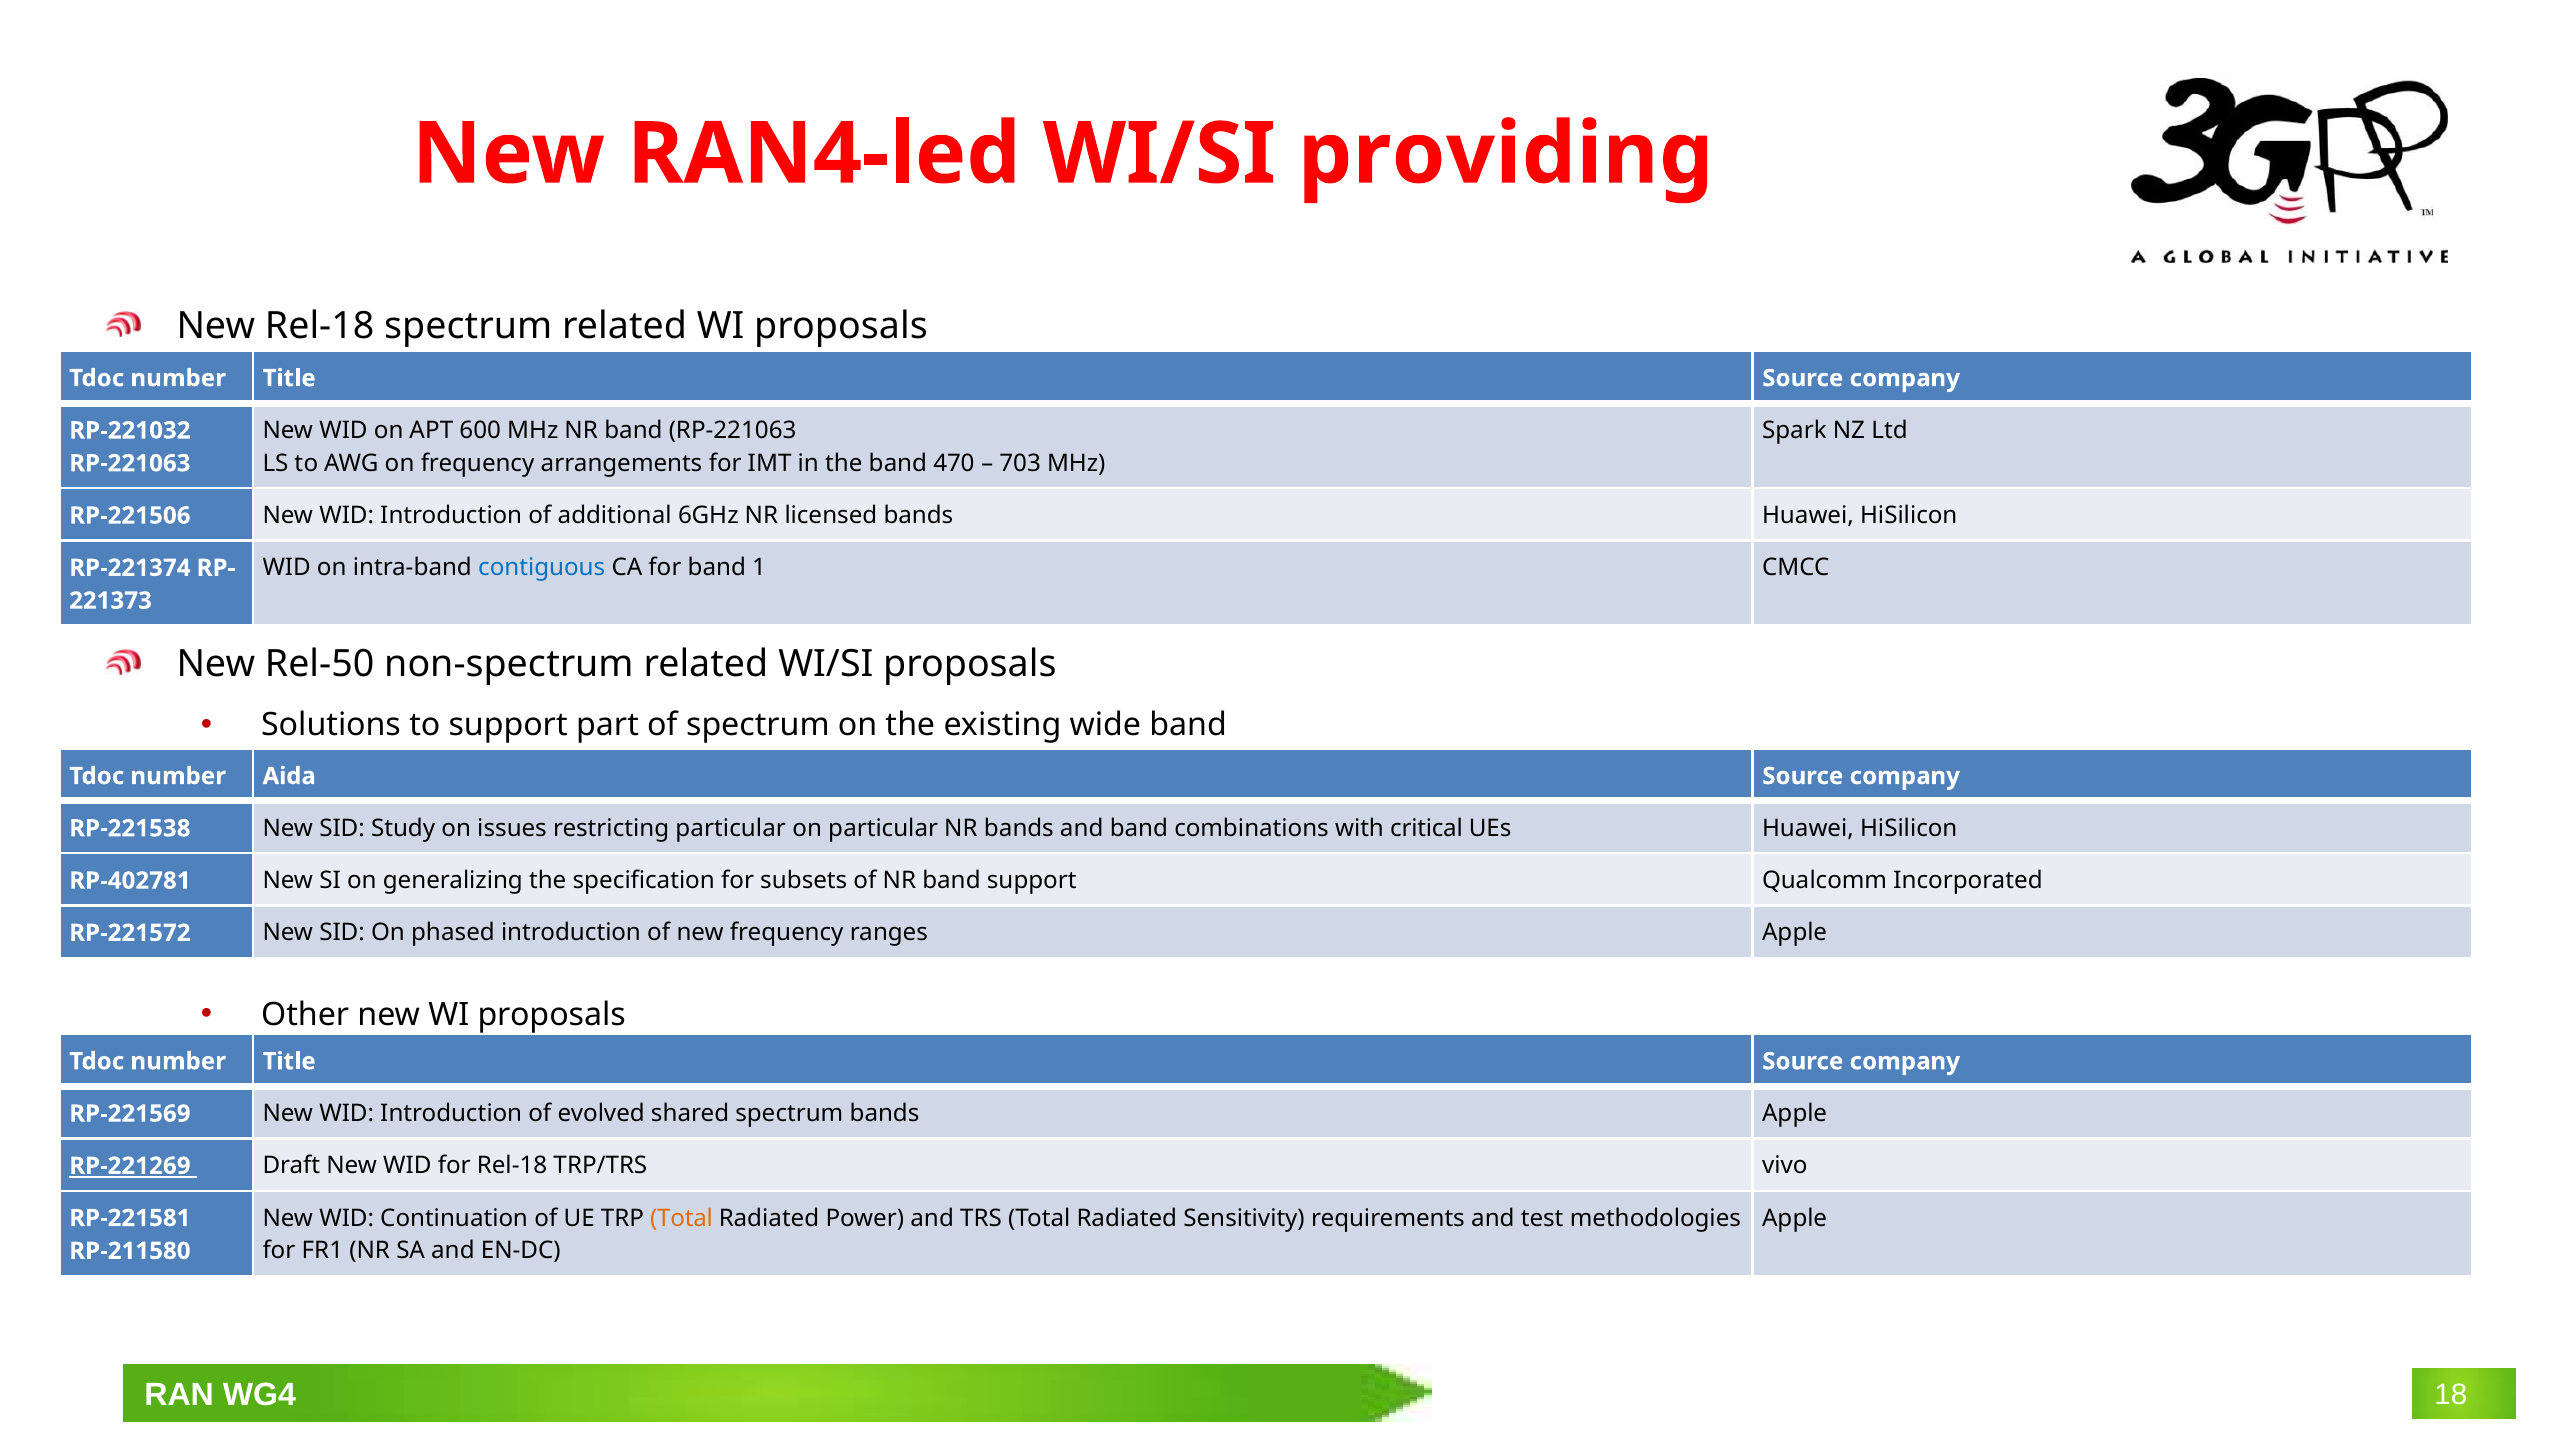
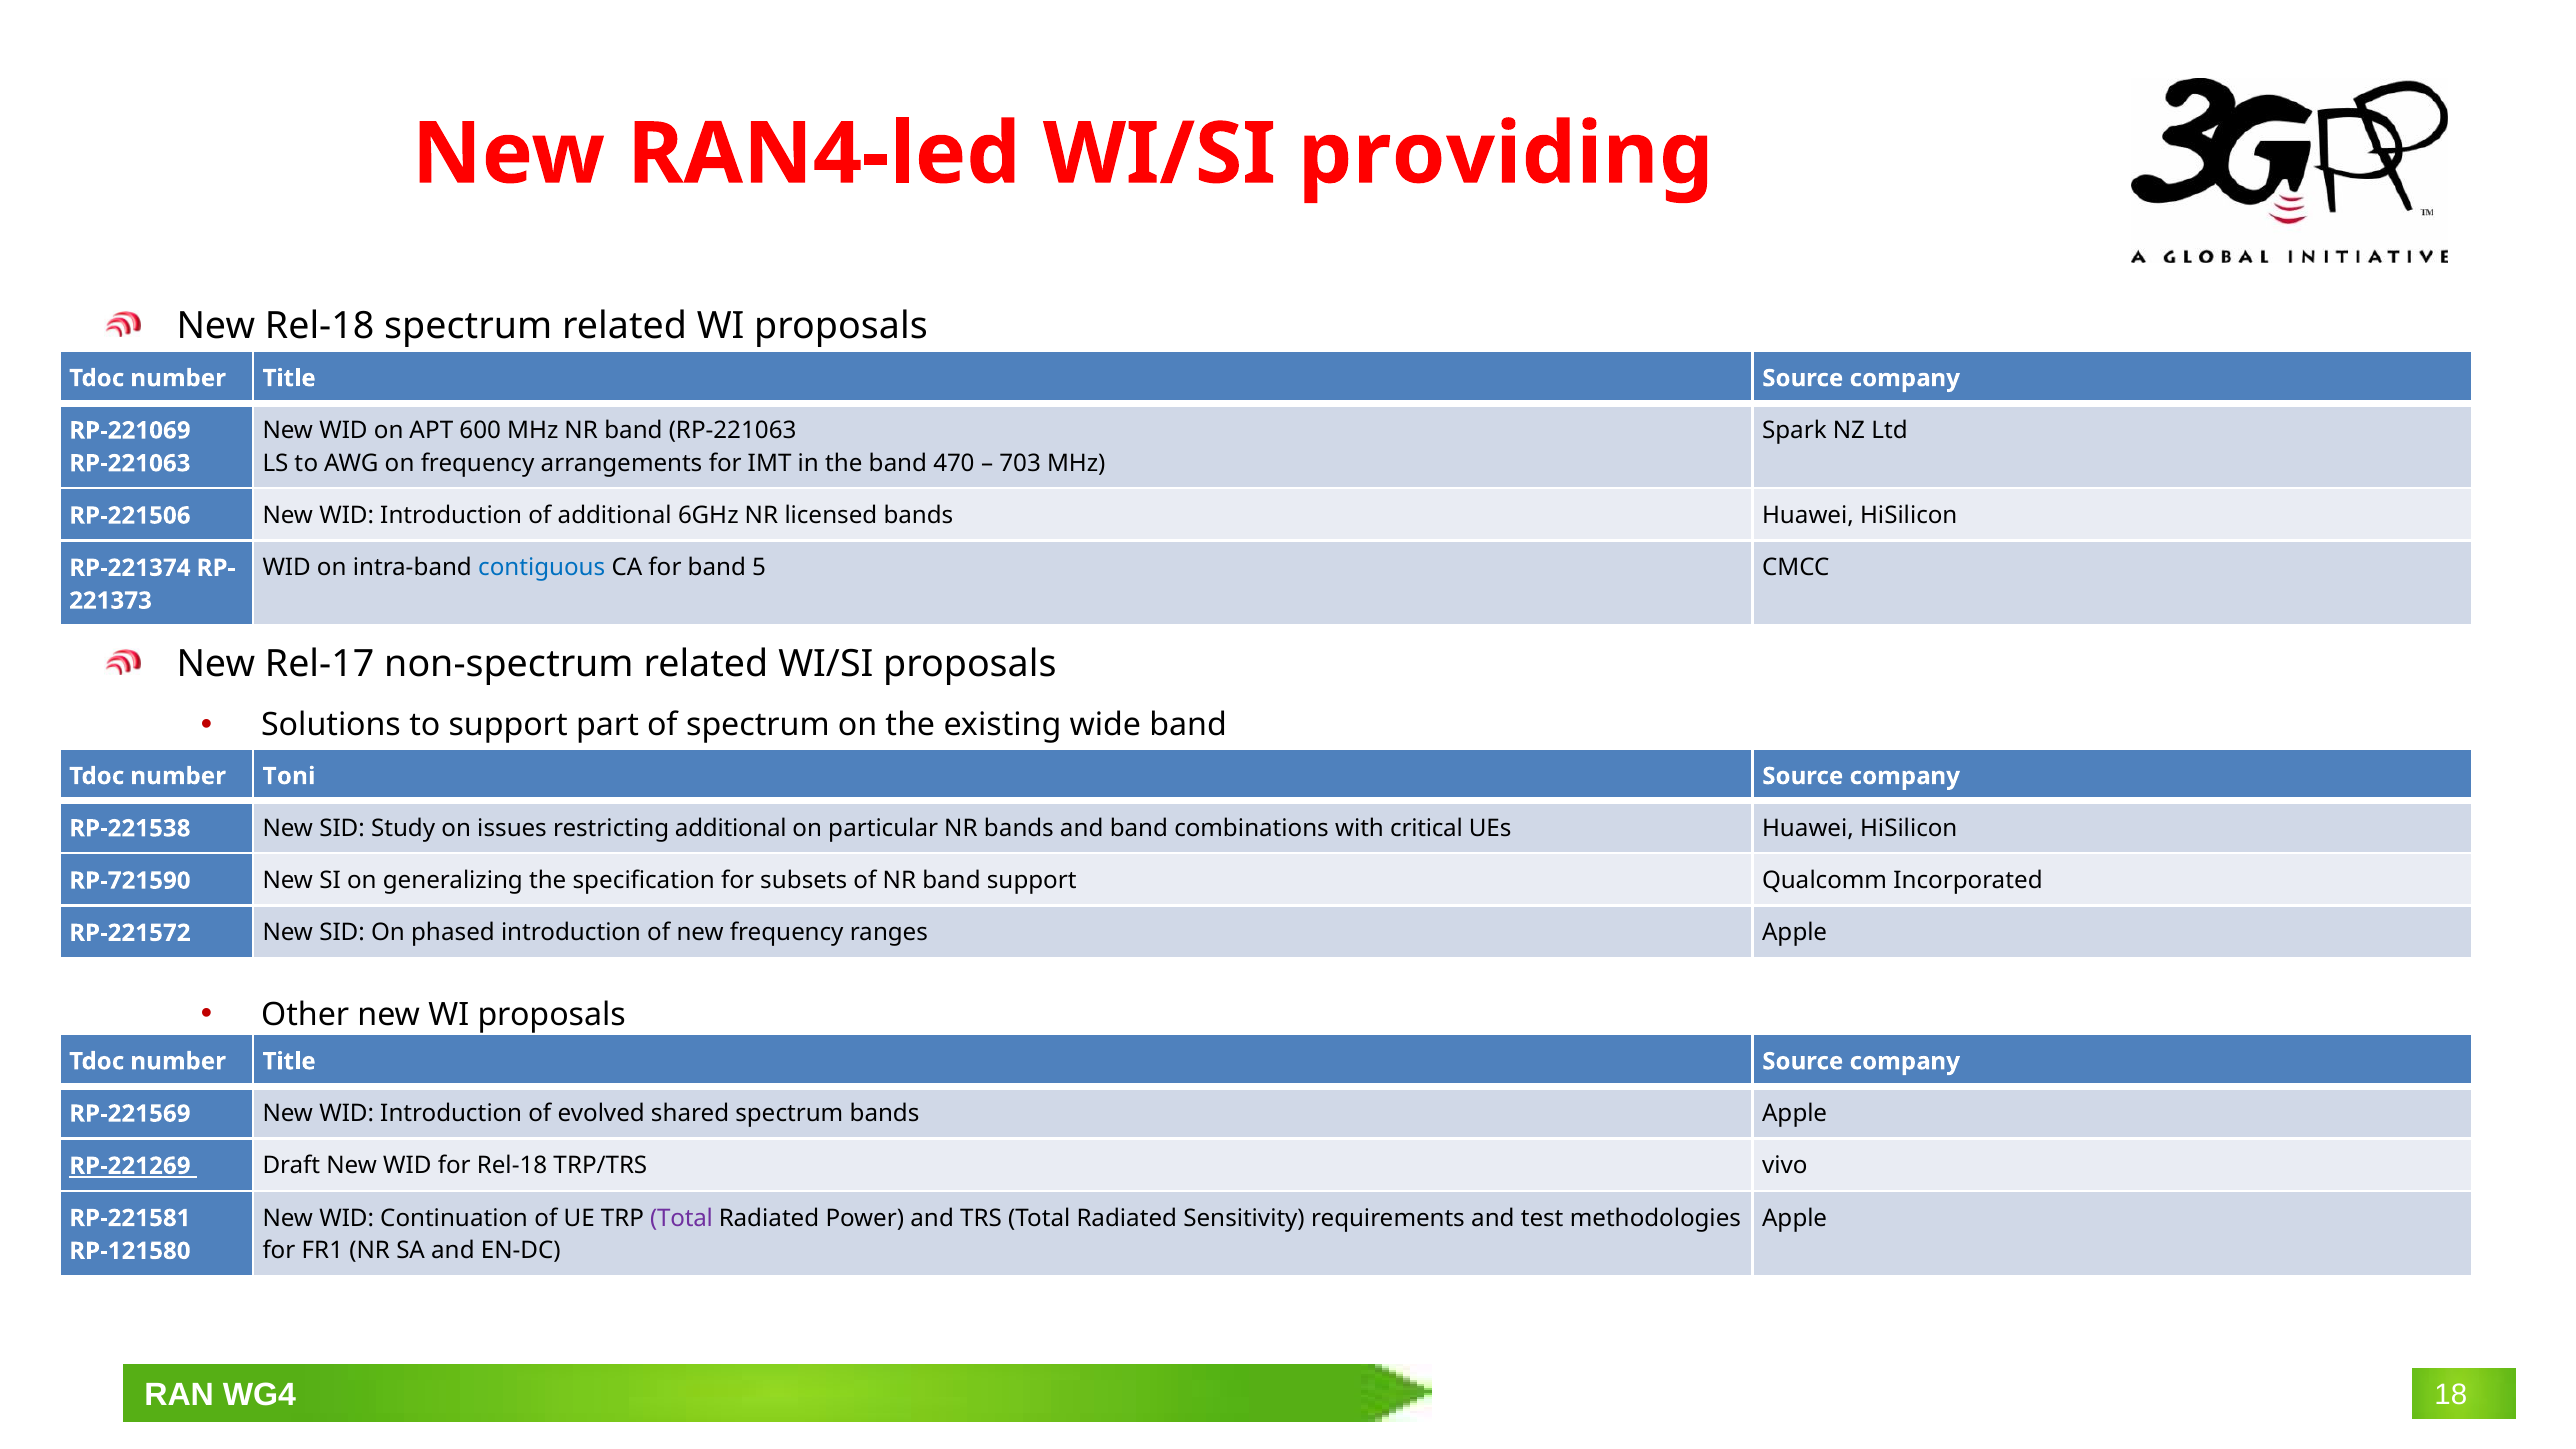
RP-221032: RP-221032 -> RP-221069 (130, 431)
1: 1 -> 5 (759, 568)
Rel-50: Rel-50 -> Rel-17 (320, 664)
Aida: Aida -> Toni (289, 776)
restricting particular: particular -> additional (731, 828)
RP-402781: RP-402781 -> RP-721590 (130, 881)
Total colour: orange -> purple (682, 1218)
RP-211580: RP-211580 -> RP-121580 (130, 1251)
